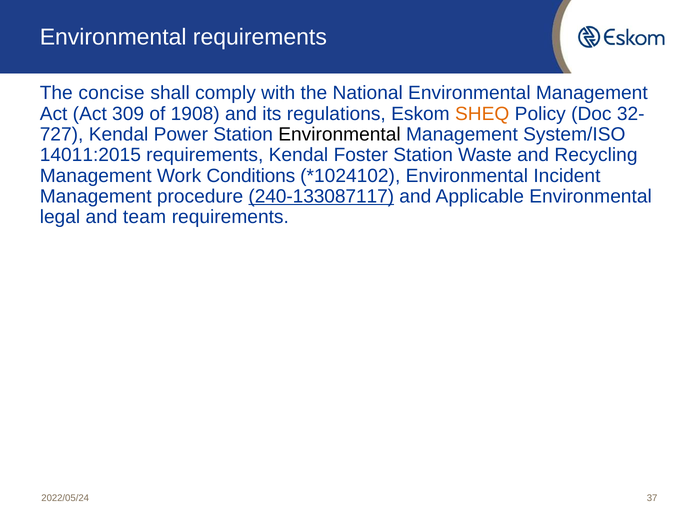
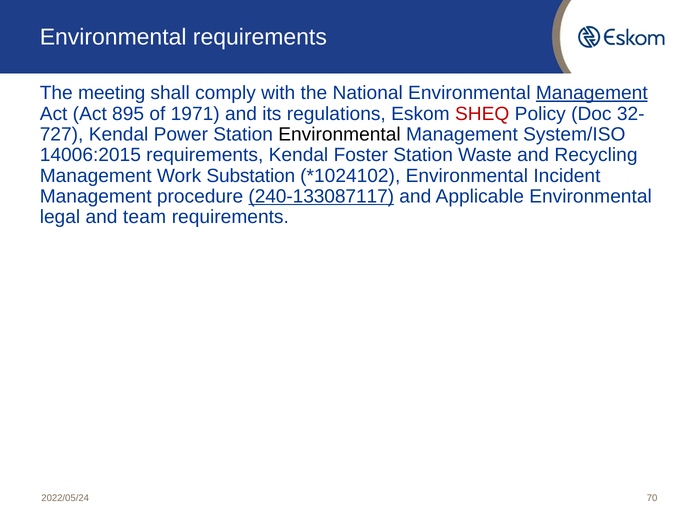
concise: concise -> meeting (112, 93)
Management underline: none -> present (592, 93)
309: 309 -> 895 (128, 114)
1908: 1908 -> 1971 (195, 114)
SHEQ colour: orange -> red (482, 114)
14011:2015: 14011:2015 -> 14006:2015 (90, 155)
Conditions: Conditions -> Substation (251, 176)
37: 37 -> 70 (652, 498)
